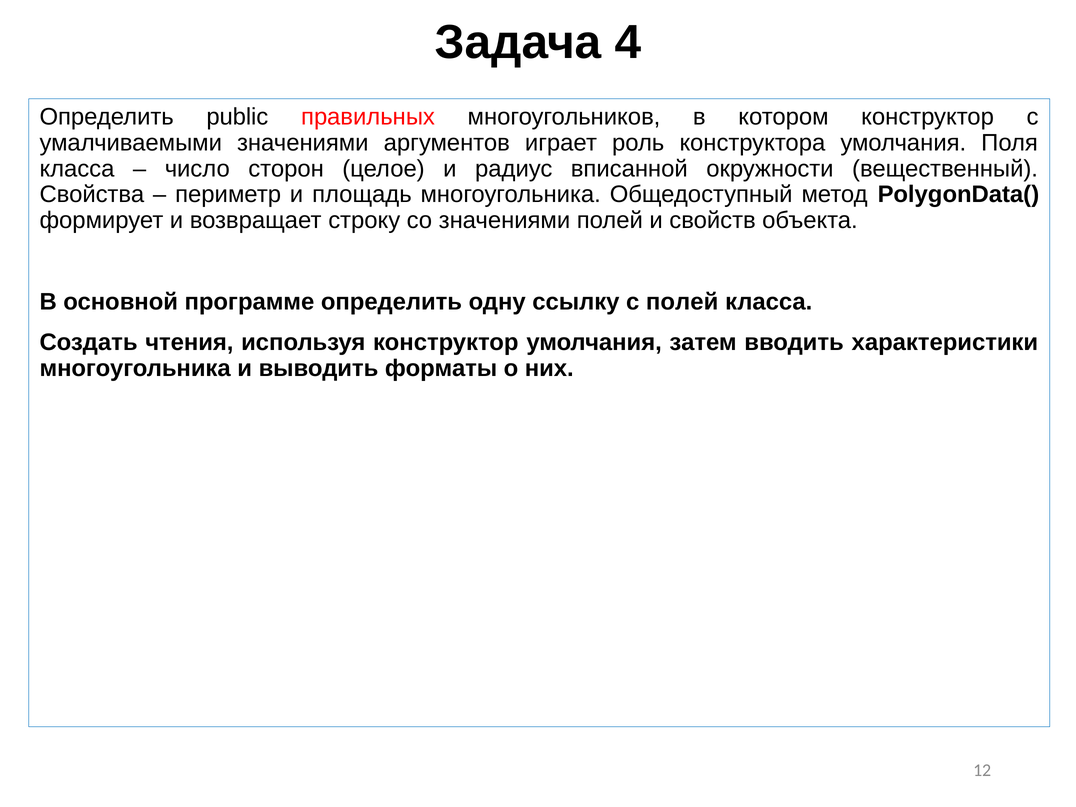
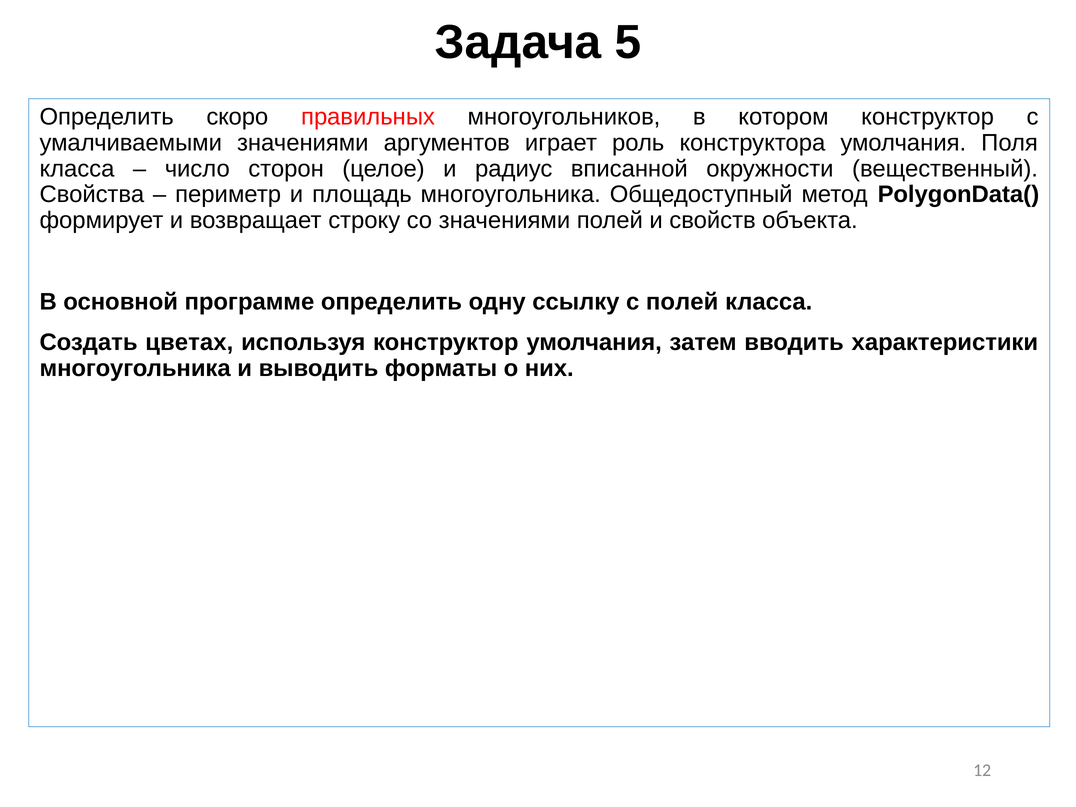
4: 4 -> 5 (628, 42)
public: public -> скоро (237, 117)
чтения: чтения -> цветах (189, 343)
